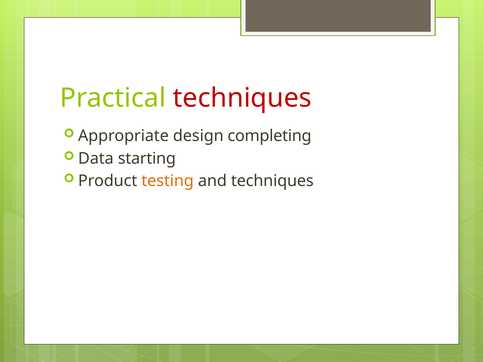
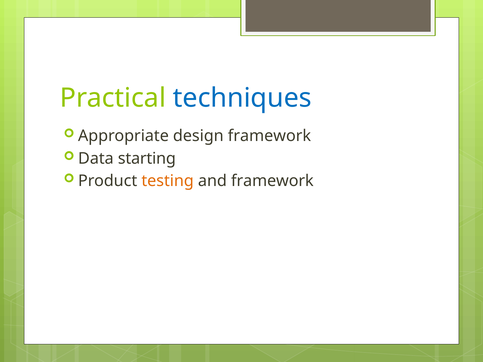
techniques colour: red -> blue (242, 98)
design completing: completing -> framework (269, 136)
and techniques: techniques -> framework (272, 181)
